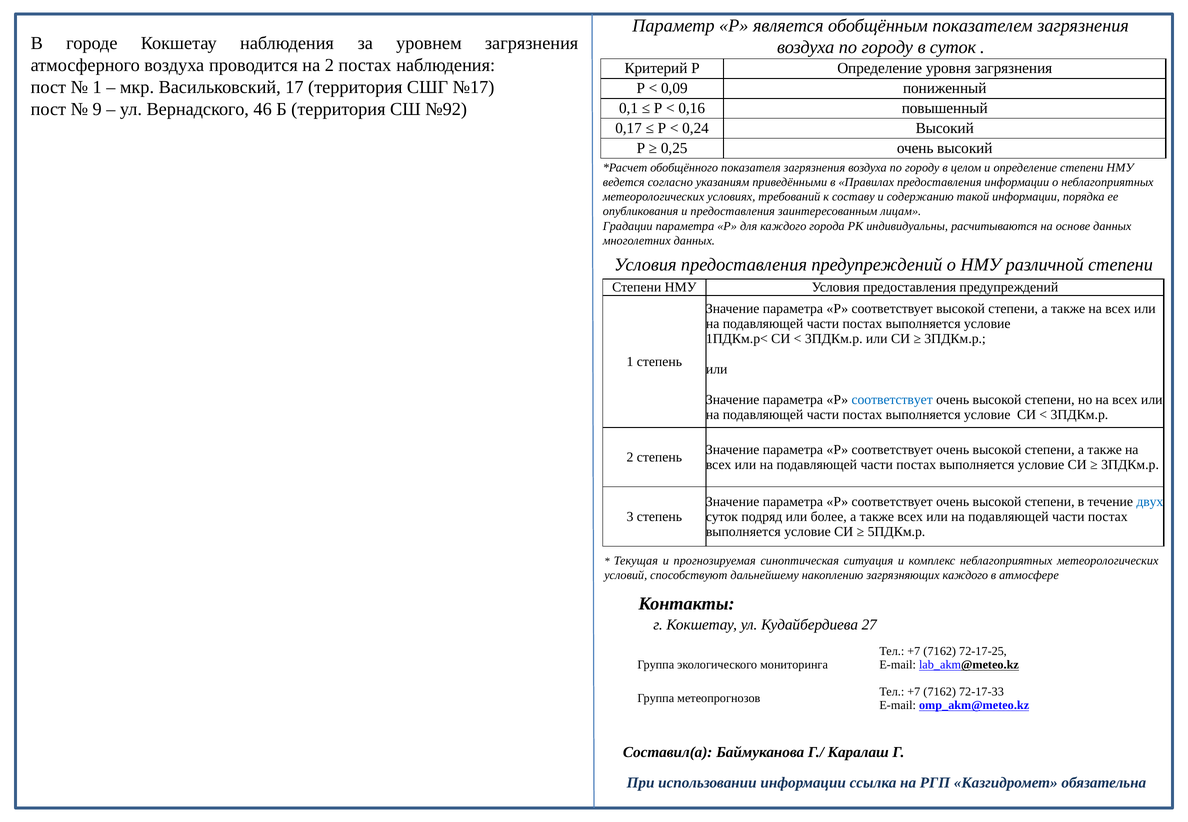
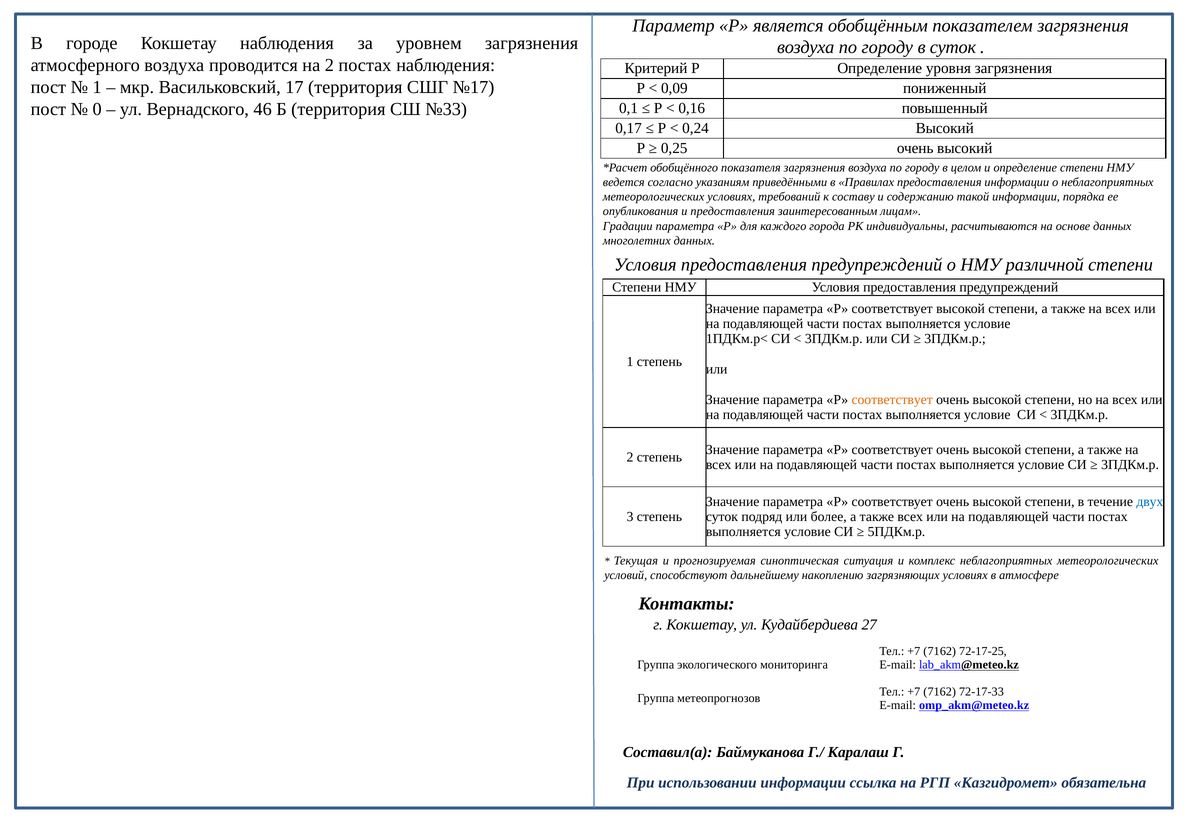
9: 9 -> 0 (97, 109)
№92: №92 -> №33 (446, 109)
соответствует colour: blue -> orange (892, 400)
загрязняющих каждого: каждого -> условиях (965, 576)
